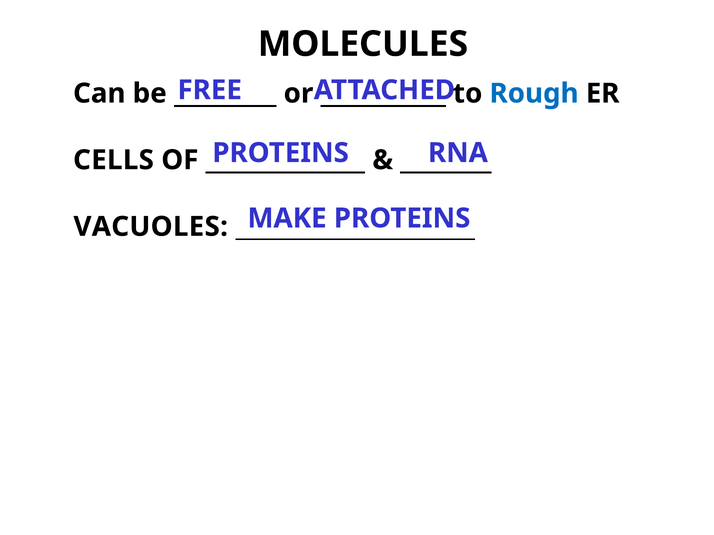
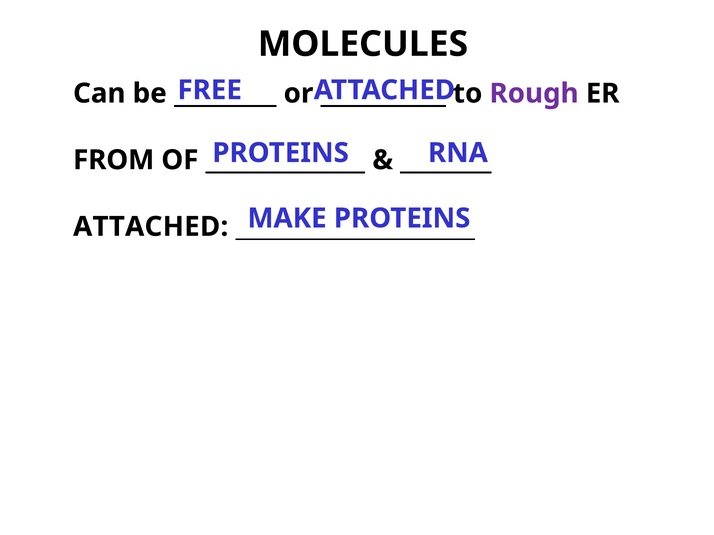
Rough colour: blue -> purple (534, 93)
CELLS: CELLS -> FROM (114, 160)
VACUOLES: VACUOLES -> ATTACHED (151, 227)
